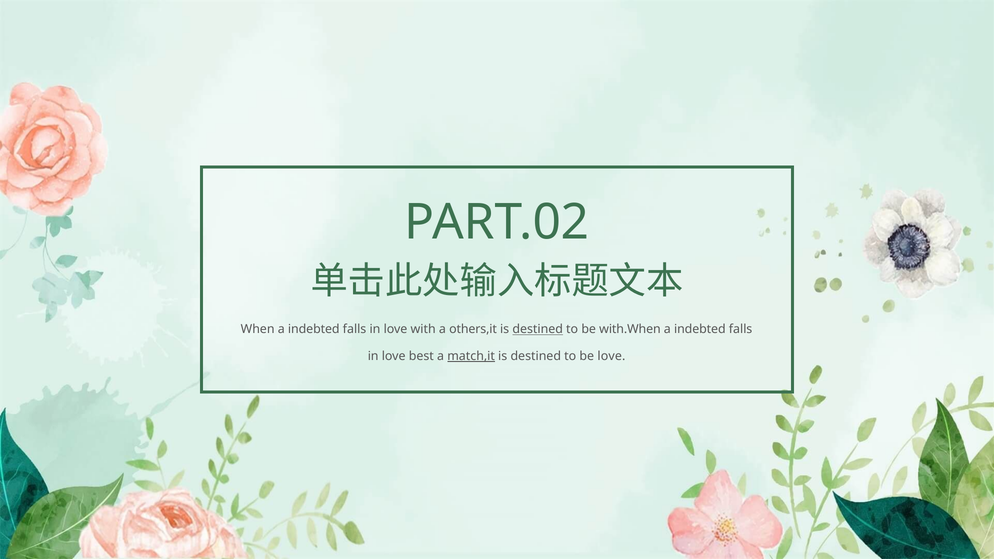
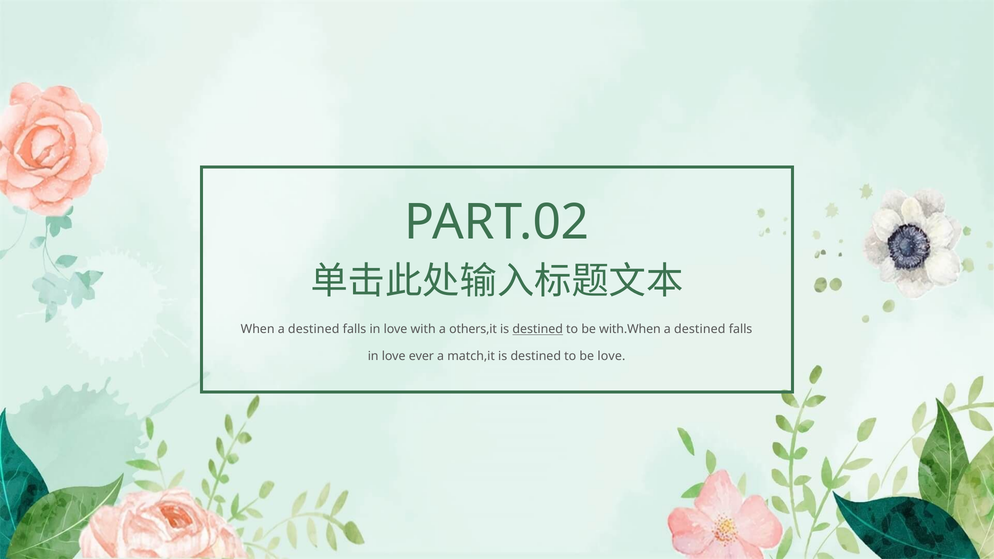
When a indebted: indebted -> destined (314, 329)
indebted: indebted -> destined (700, 329)
best: best -> ever (421, 356)
match,it underline: present -> none (471, 356)
